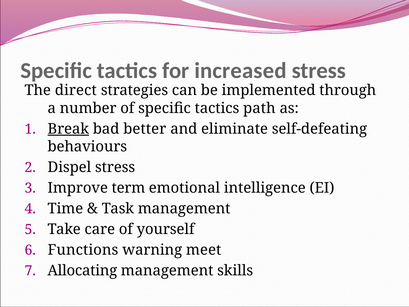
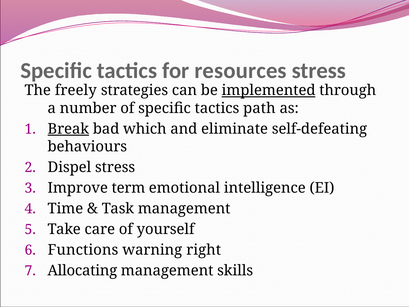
increased: increased -> resources (241, 71)
direct: direct -> freely (76, 90)
implemented underline: none -> present (269, 90)
better: better -> which (145, 129)
meet: meet -> right (204, 250)
